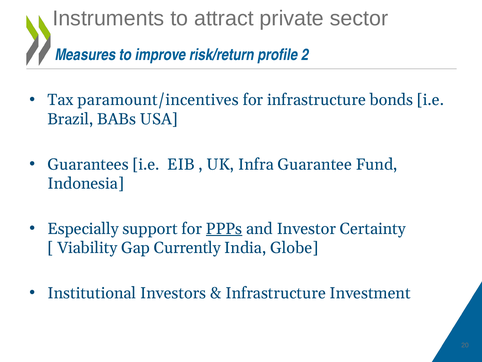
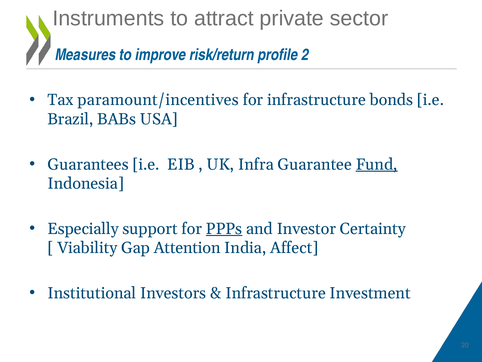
Fund underline: none -> present (377, 164)
Currently: Currently -> Attention (187, 248)
Globe: Globe -> Affect (294, 248)
